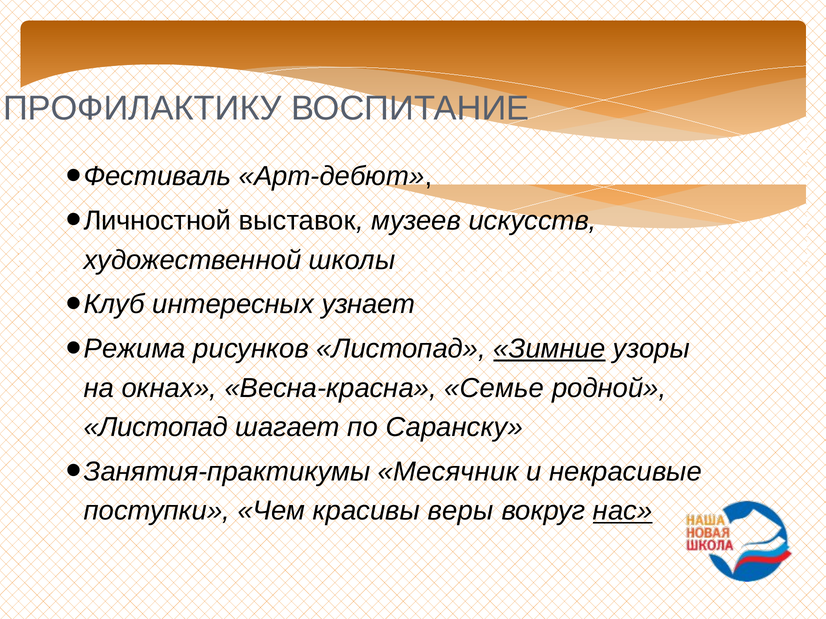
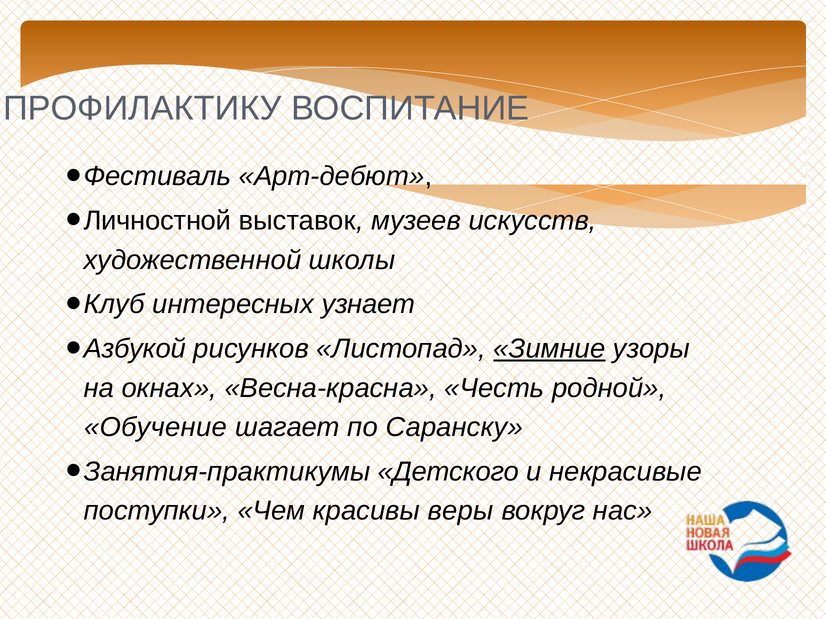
Режима: Режима -> Азбукой (135, 349)
Семье: Семье -> Честь (494, 388)
Листопад: Листопад -> Обучение (156, 428)
Месячник: Месячник -> Детского (448, 472)
нас underline: present -> none (623, 511)
